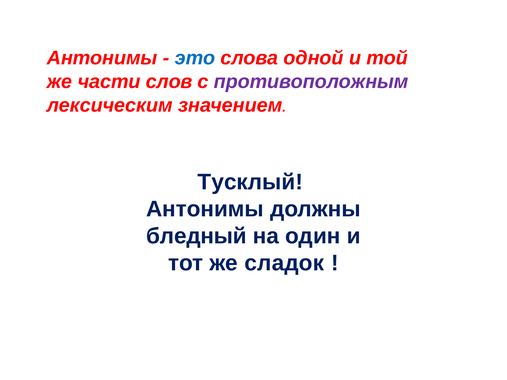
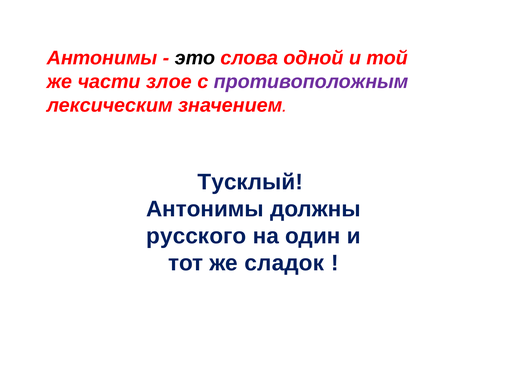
это colour: blue -> black (195, 58)
слов: слов -> злое (169, 82)
бледный: бледный -> русского (196, 236)
